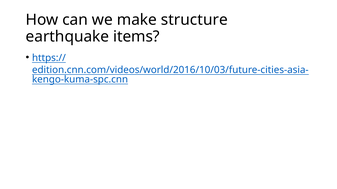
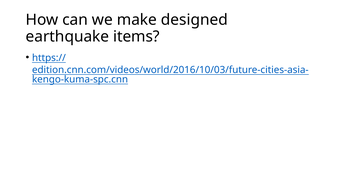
structure: structure -> designed (194, 20)
